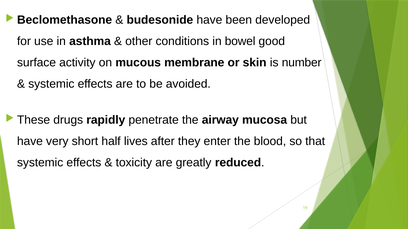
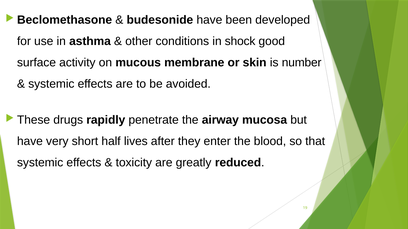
bowel: bowel -> shock (240, 41)
